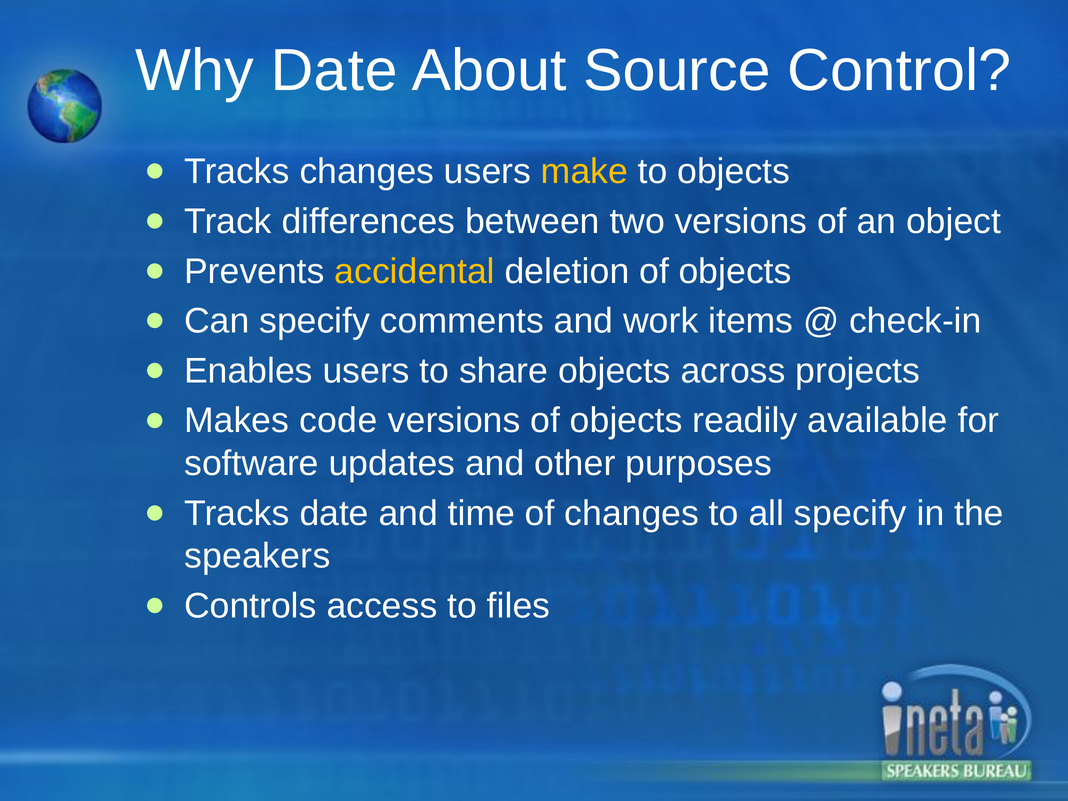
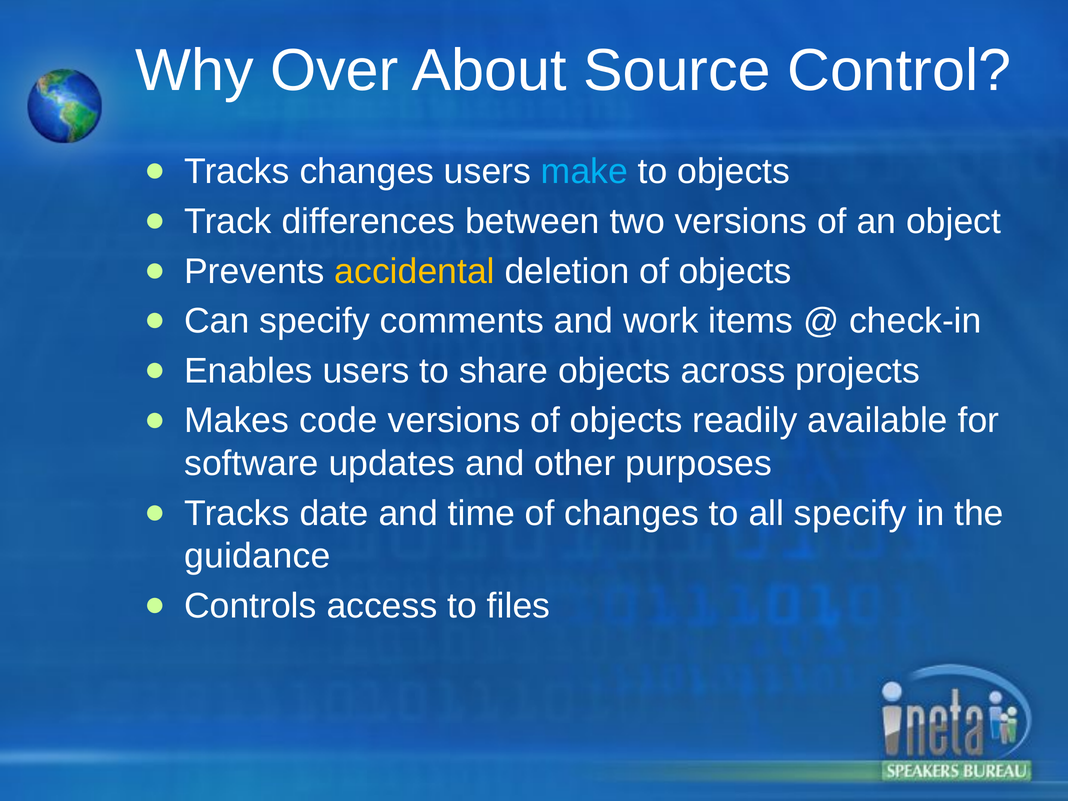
Why Date: Date -> Over (334, 70)
make colour: yellow -> light blue (584, 172)
speakers: speakers -> guidance (257, 556)
